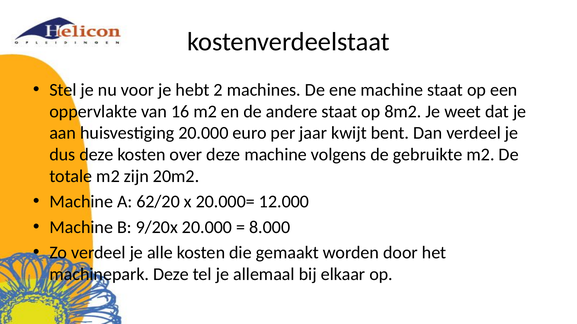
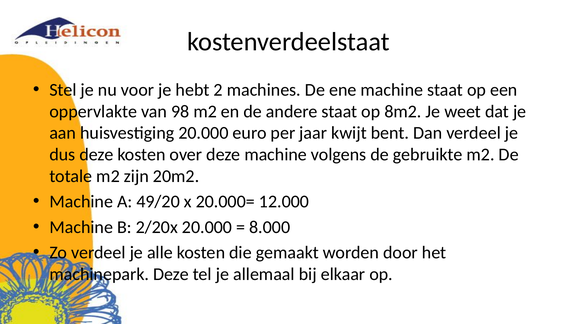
16: 16 -> 98 (180, 112)
62/20: 62/20 -> 49/20 (158, 202)
9/20x: 9/20x -> 2/20x (157, 227)
